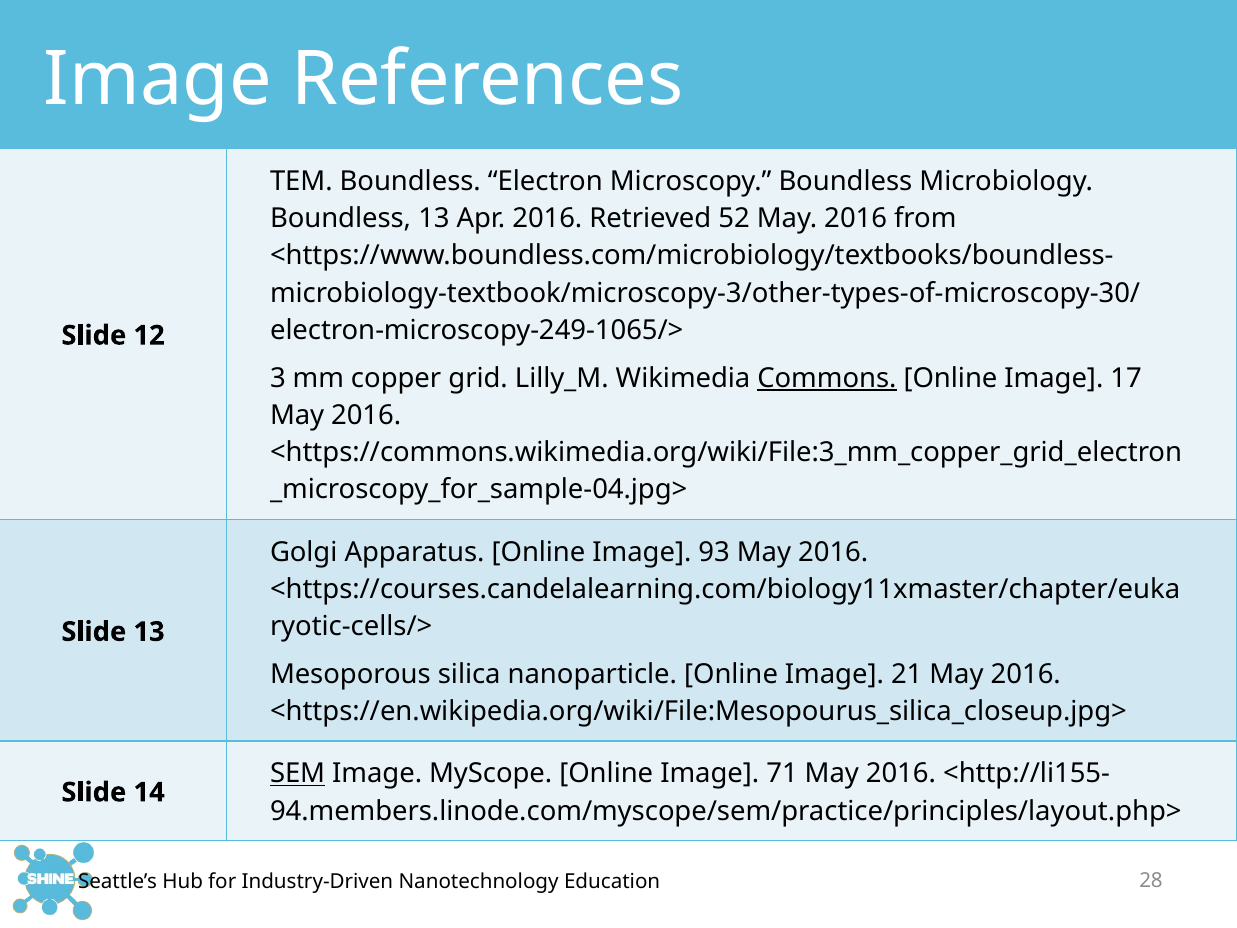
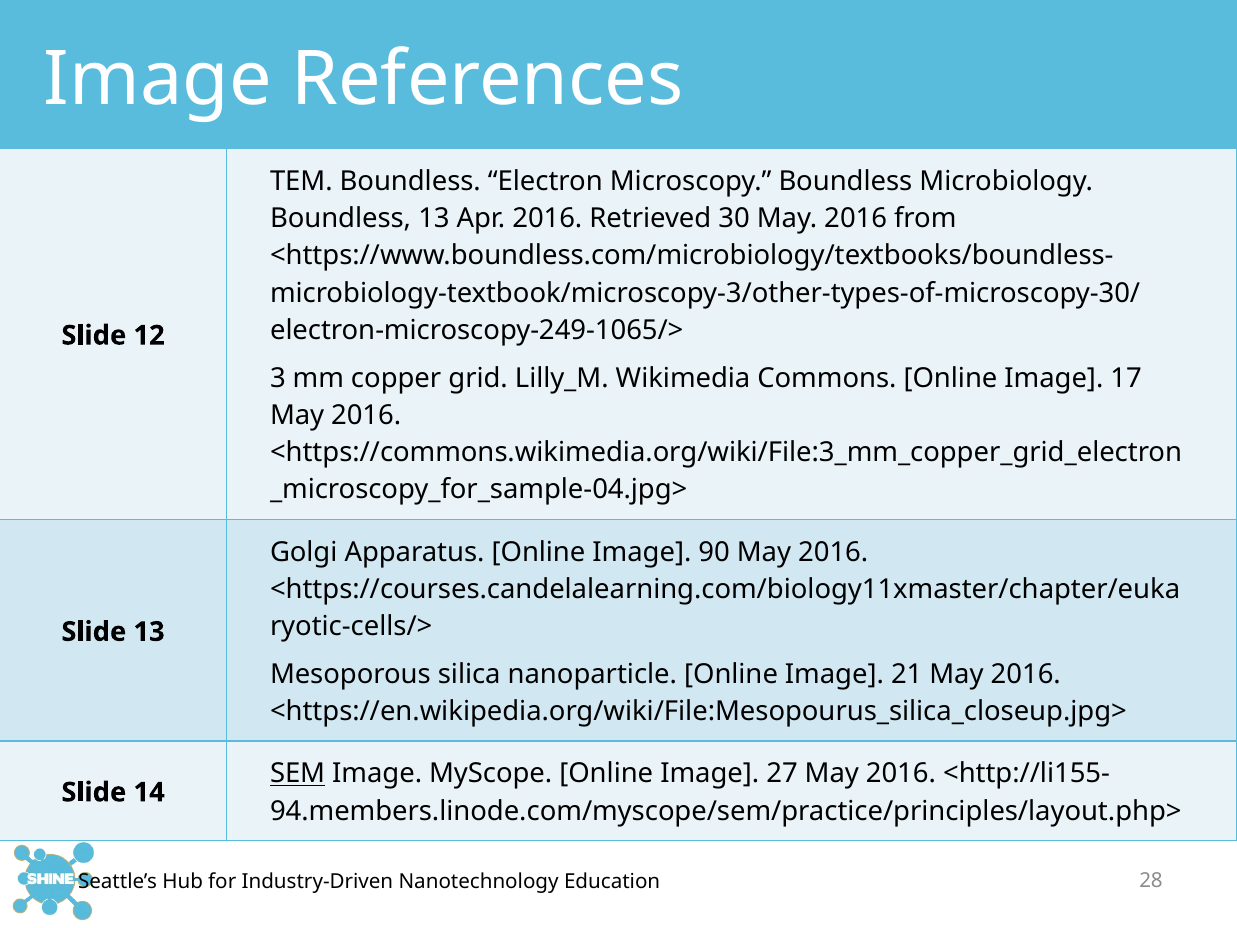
52: 52 -> 30 (734, 218)
Commons underline: present -> none (827, 378)
93: 93 -> 90 (714, 552)
71: 71 -> 27 (782, 774)
